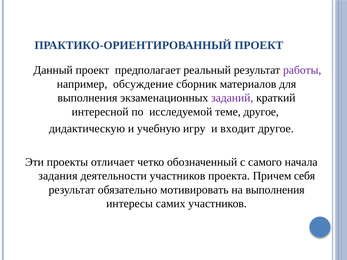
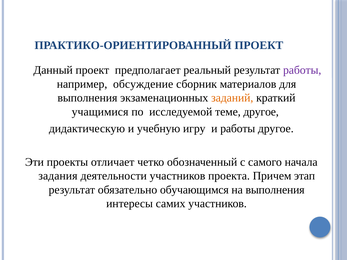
заданий colour: purple -> orange (232, 98)
интересной: интересной -> учащимися (100, 112)
и входит: входит -> работы (238, 129)
себя: себя -> этап (305, 176)
мотивировать: мотивировать -> обучающимся (194, 190)
